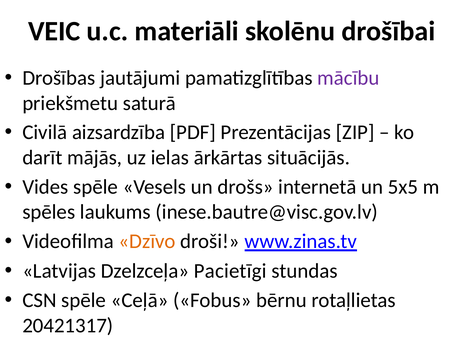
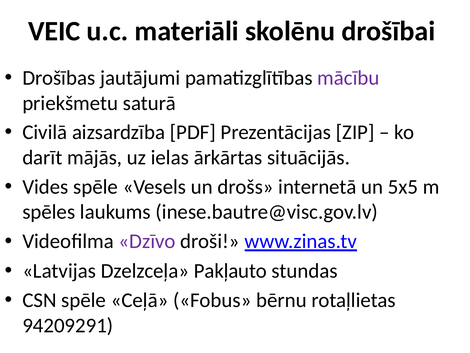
Dzīvo colour: orange -> purple (147, 241)
Pacietīgi: Pacietīgi -> Pakļauto (230, 271)
20421317: 20421317 -> 94209291 (68, 325)
